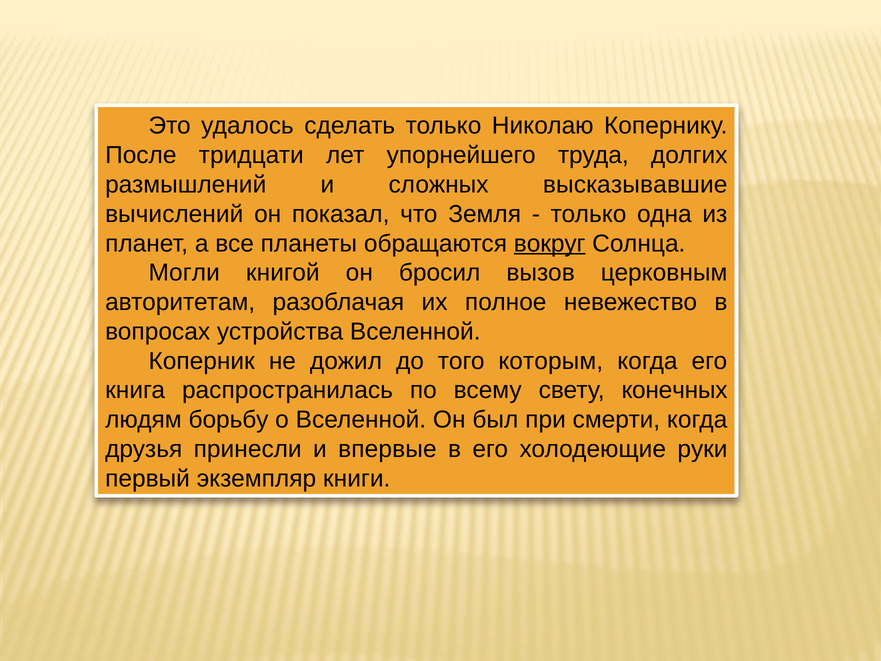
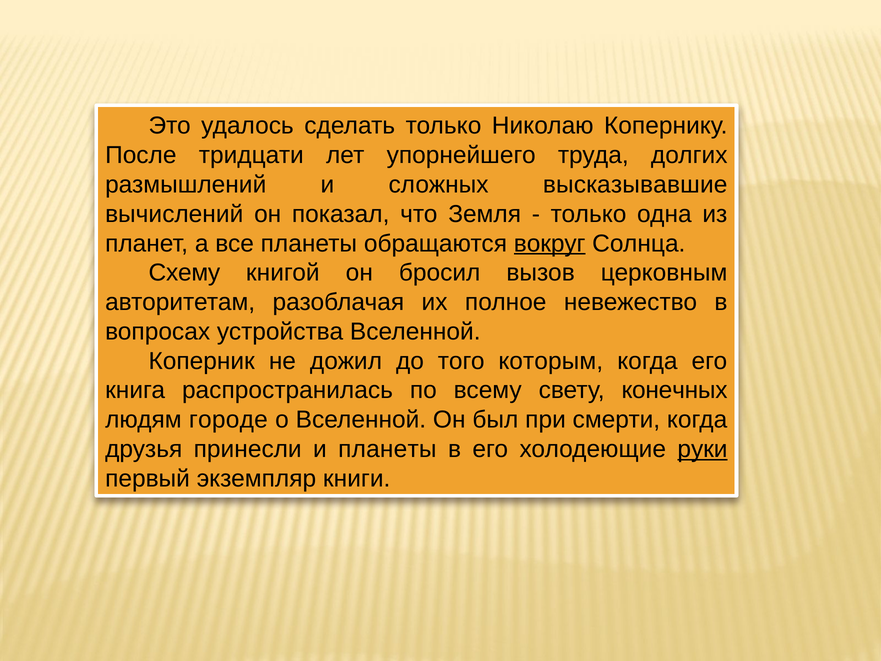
Могли: Могли -> Схему (184, 273)
борьбу: борьбу -> городе (228, 420)
и впервые: впервые -> планеты (387, 449)
руки underline: none -> present (702, 449)
